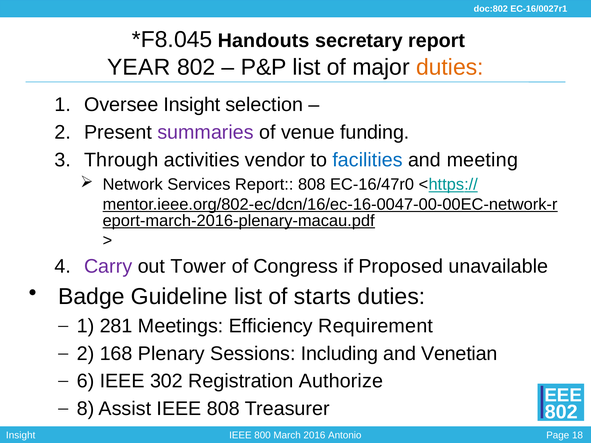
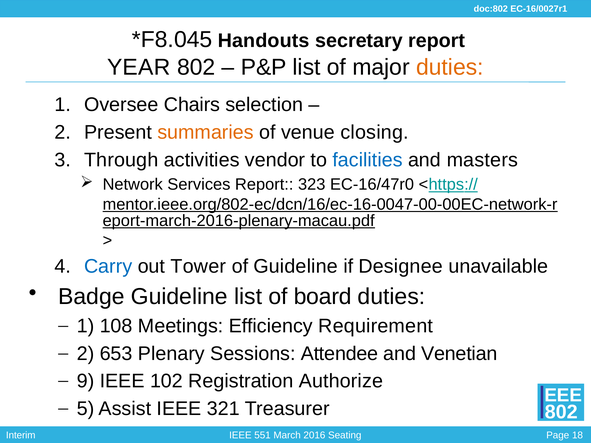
Oversee Insight: Insight -> Chairs (192, 105)
summaries colour: purple -> orange (206, 132)
funding: funding -> closing (375, 132)
meeting: meeting -> masters (482, 160)
Report 808: 808 -> 323 (312, 185)
Carry colour: purple -> blue (108, 266)
of Congress: Congress -> Guideline (296, 266)
Proposed: Proposed -> Designee (401, 266)
starts: starts -> board (323, 297)
281: 281 -> 108 (116, 326)
168: 168 -> 653 (116, 354)
Including: Including -> Attendee (340, 354)
6: 6 -> 9 (85, 381)
302: 302 -> 102 (166, 381)
8: 8 -> 5 (85, 409)
IEEE 808: 808 -> 321 (223, 409)
Insight: Insight -> Interim (21, 435)
800: 800 -> 551 (263, 436)
Antonio: Antonio -> Seating (345, 436)
